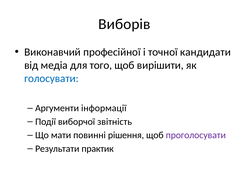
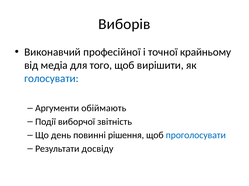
кандидати: кандидати -> крайньому (206, 52)
інформації: інформації -> обіймають (104, 109)
мати: мати -> день (61, 136)
проголосувати colour: purple -> blue (196, 136)
практик: практик -> досвіду (97, 149)
